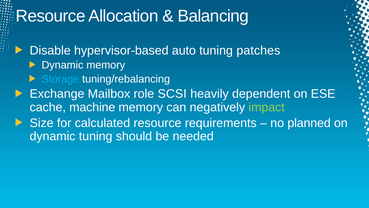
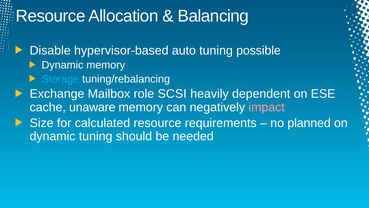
patches: patches -> possible (258, 50)
machine: machine -> unaware (92, 107)
impact colour: light green -> pink (267, 107)
